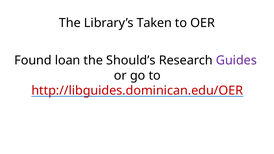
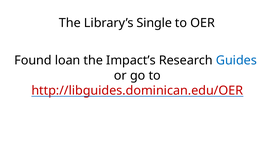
Taken: Taken -> Single (154, 23)
Should’s: Should’s -> Impact’s (131, 60)
Guides colour: purple -> blue (236, 60)
